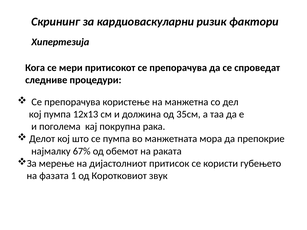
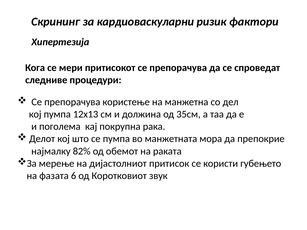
67%: 67% -> 82% (82, 151)
1: 1 -> 6 (74, 176)
